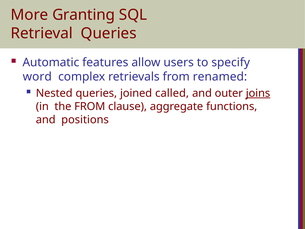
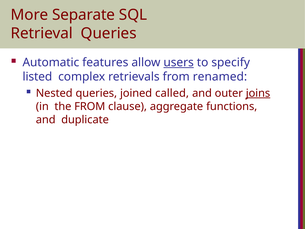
Granting: Granting -> Separate (84, 15)
users underline: none -> present (179, 63)
word: word -> listed (37, 77)
positions: positions -> duplicate (85, 120)
